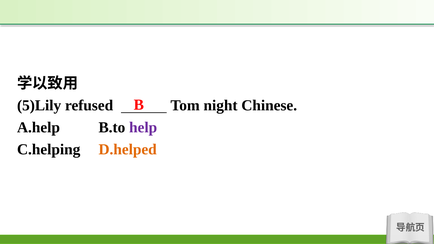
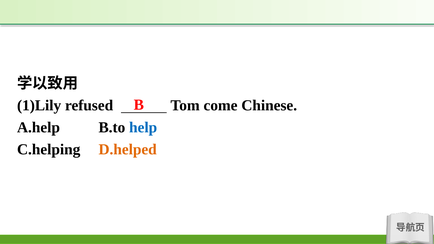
5)Lily: 5)Lily -> 1)Lily (39, 105)
night: night -> come (221, 105)
help colour: purple -> blue (143, 128)
